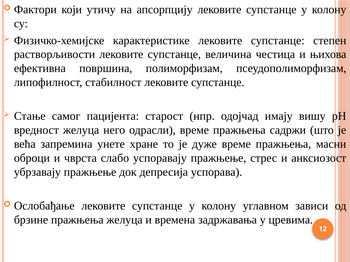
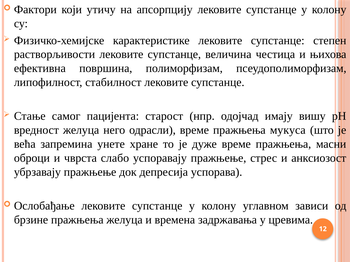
садржи: садржи -> мукуса (288, 130)
